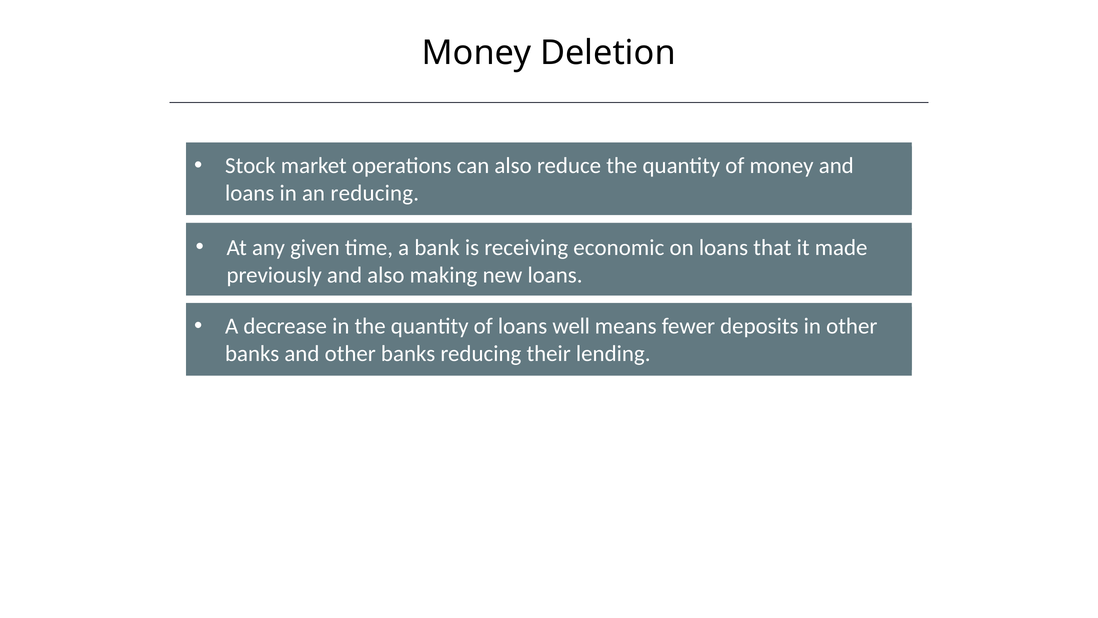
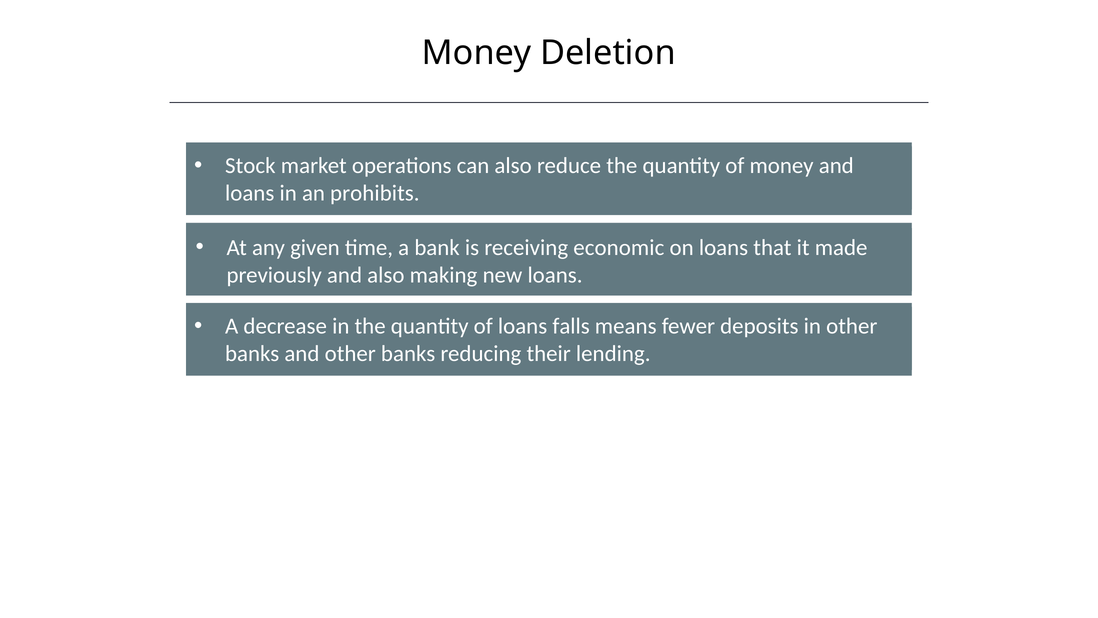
an reducing: reducing -> prohibits (375, 193)
well: well -> falls (571, 326)
